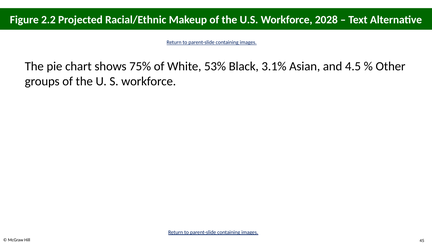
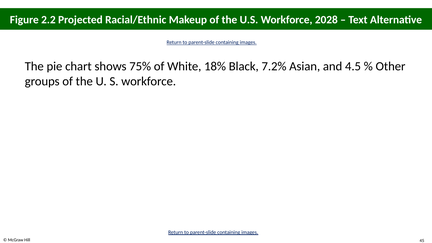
53%: 53% -> 18% (215, 66)
3.1%: 3.1% -> 7.2% (274, 66)
